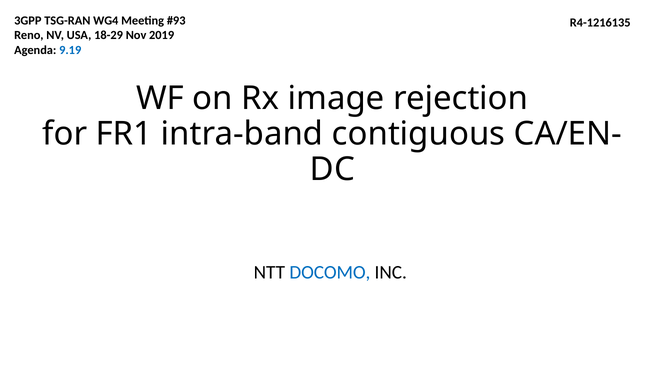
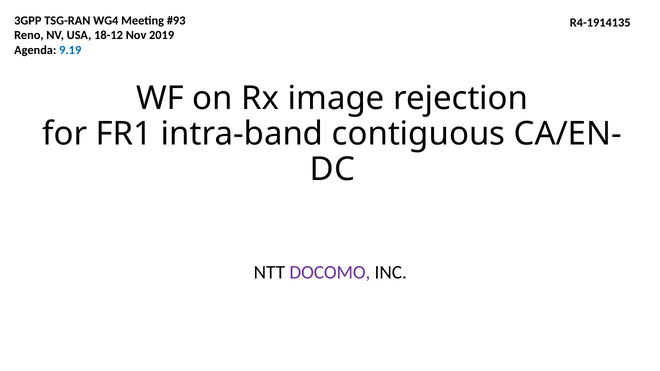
R4-1216135: R4-1216135 -> R4-1914135 (600, 23)
18-29: 18-29 -> 18-12 (109, 35)
DOCOMO colour: blue -> purple (330, 273)
